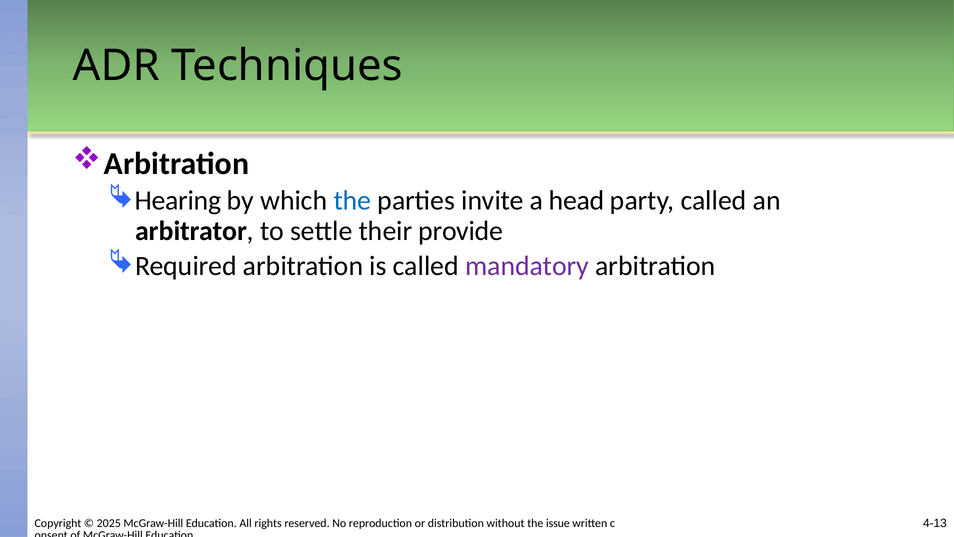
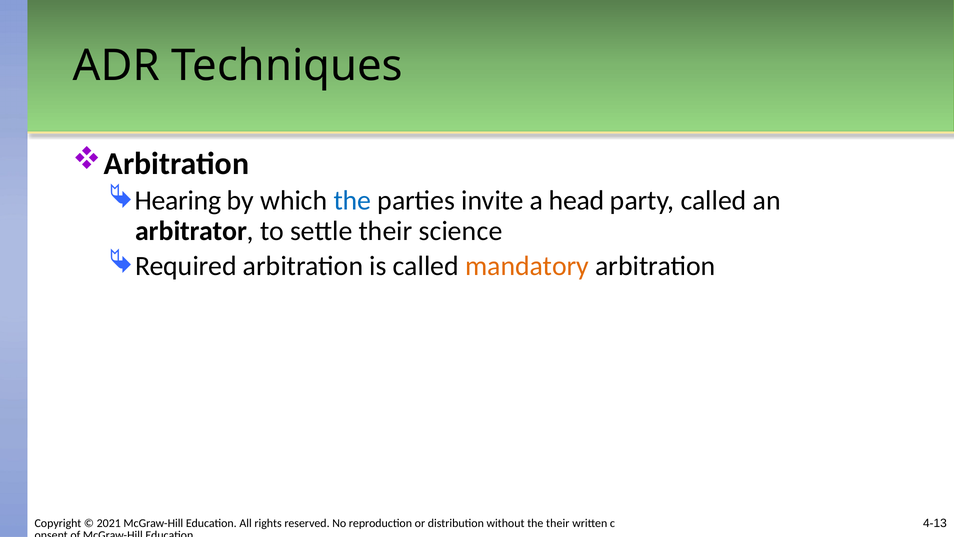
provide: provide -> science (461, 231)
mandatory colour: purple -> orange (527, 266)
2025: 2025 -> 2021 (109, 523)
the issue: issue -> their (558, 523)
